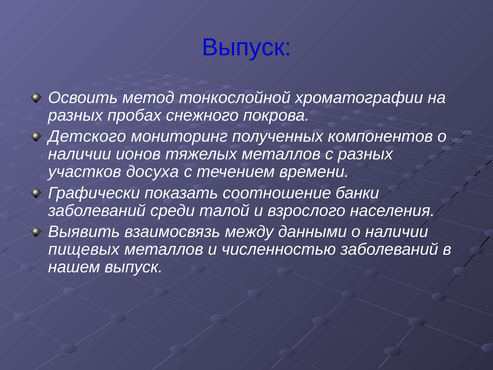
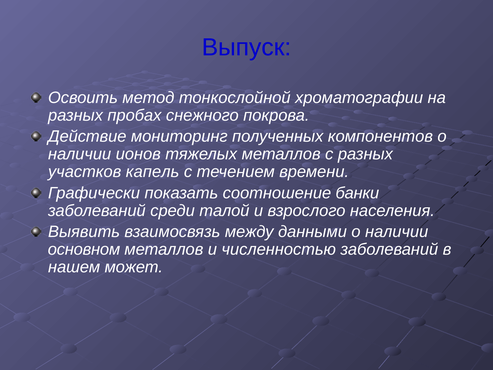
Детского: Детского -> Действие (87, 136)
досуха: досуха -> капель (153, 172)
пищевых: пищевых -> основном (84, 249)
нашем выпуск: выпуск -> может (134, 267)
